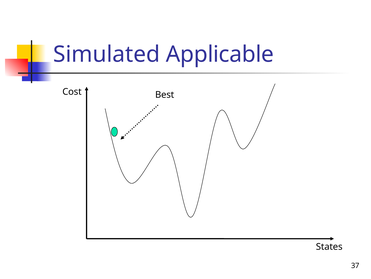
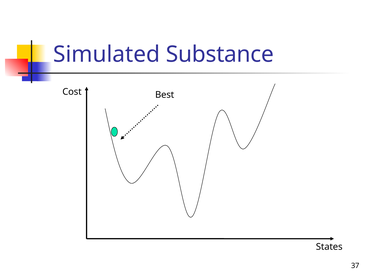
Applicable: Applicable -> Substance (220, 54)
